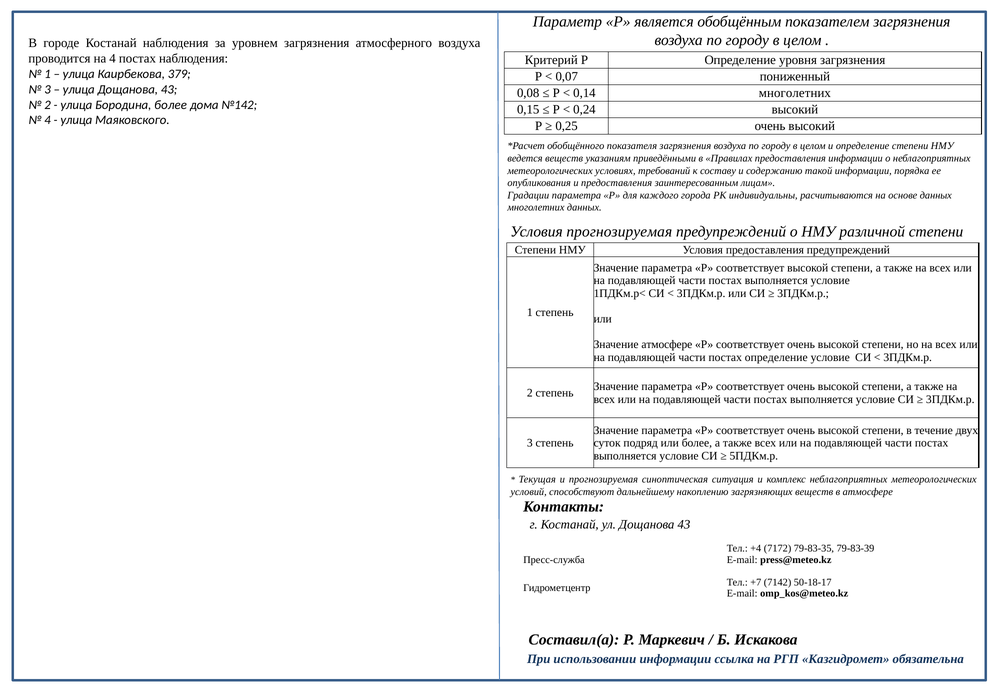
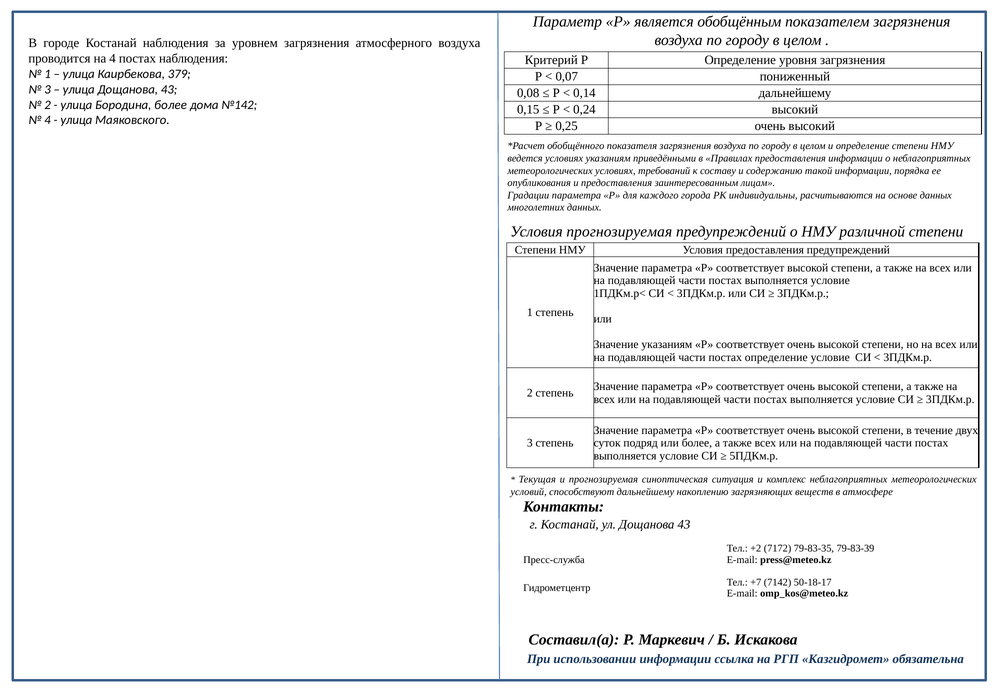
0,14 многолетних: многолетних -> дальнейшему (795, 93)
ведется веществ: веществ -> условиях (564, 158)
Значение атмосфере: атмосфере -> указаниям (667, 344)
+4: +4 -> +2 (756, 548)
